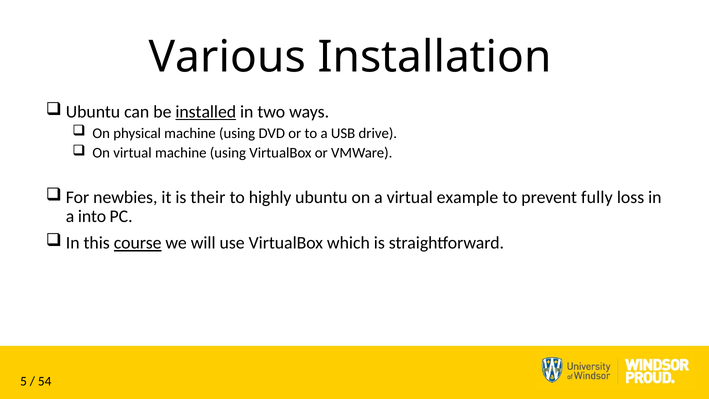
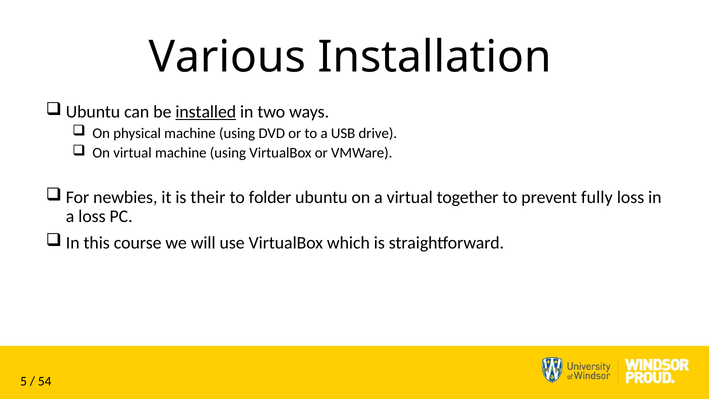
highly: highly -> folder (270, 197)
example: example -> together (468, 197)
a into: into -> loss (92, 216)
course underline: present -> none (138, 243)
